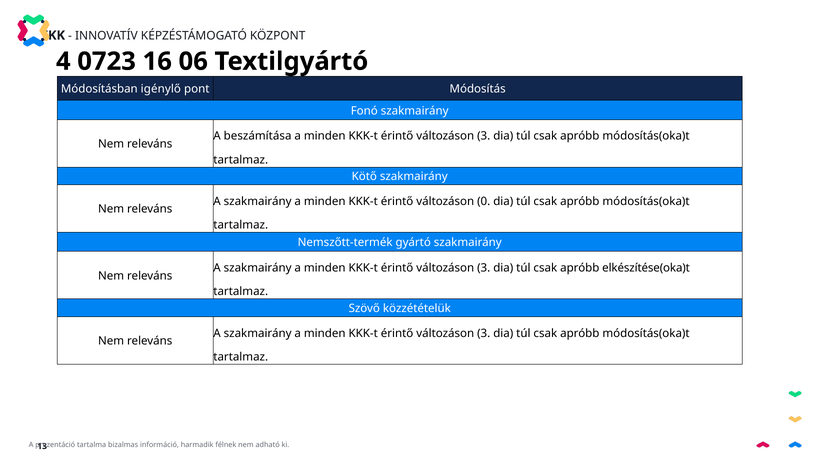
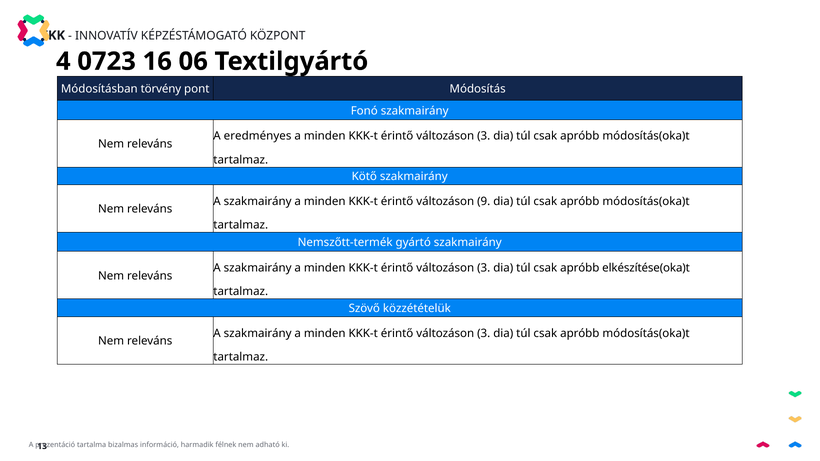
igénylő: igénylő -> törvény (161, 89)
beszámítása: beszámítása -> eredményes (258, 136)
0: 0 -> 9 (484, 201)
